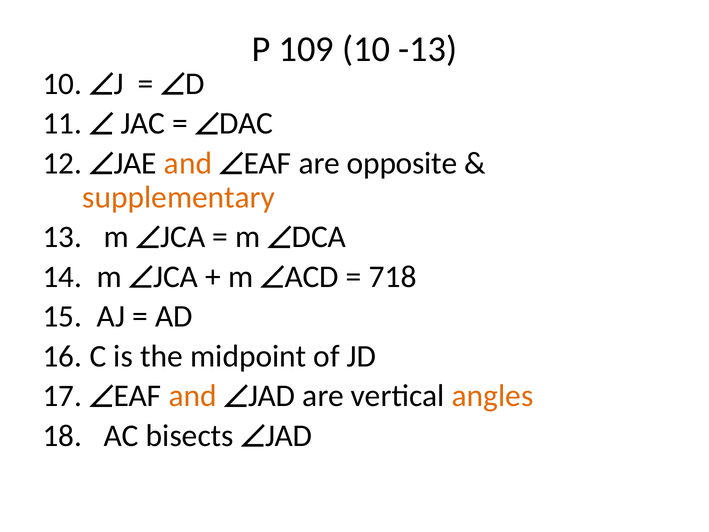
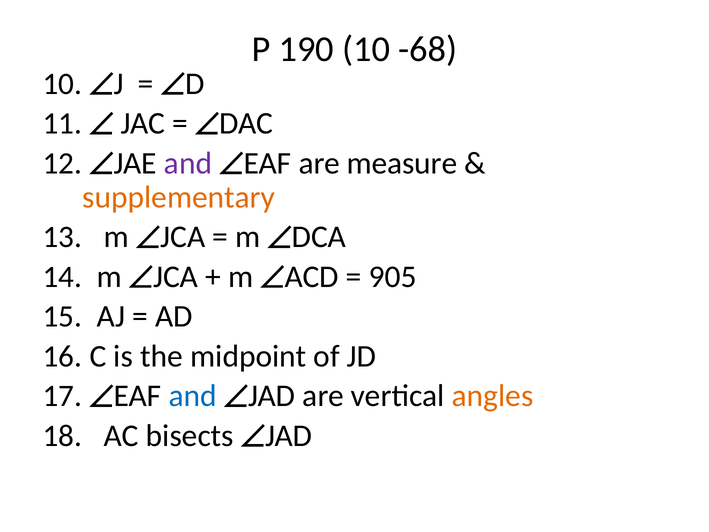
109: 109 -> 190 (306, 49)
-13: -13 -> -68 (428, 49)
and colour: orange -> purple (188, 163)
opposite: opposite -> measure (402, 163)
718: 718 -> 905 (393, 277)
and colour: orange -> blue (193, 396)
